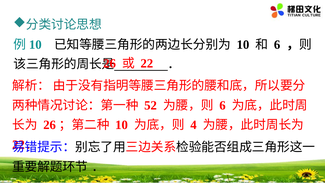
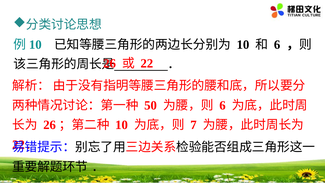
52: 52 -> 50 (151, 105)
4: 4 -> 7 (194, 125)
